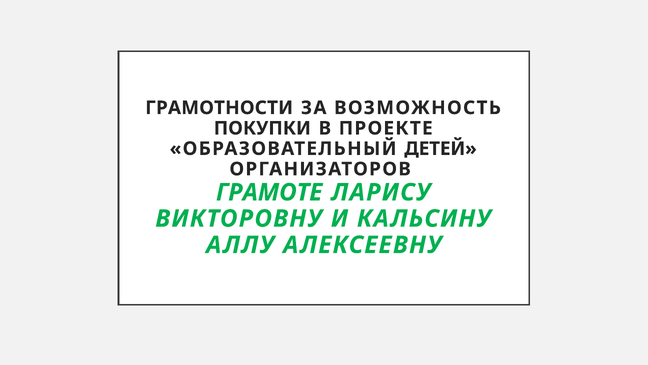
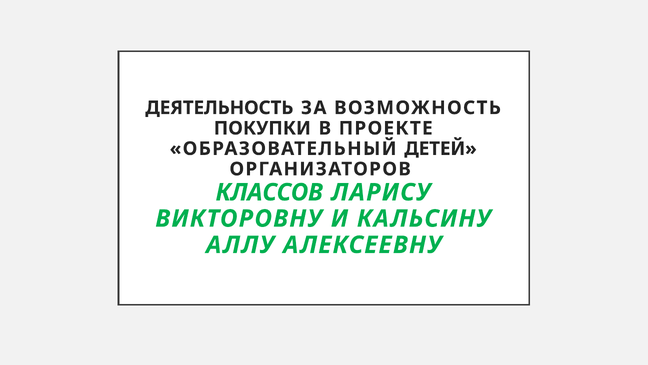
ГРАМОТНОСТИ: ГРАМОТНОСТИ -> ДЕЯТЕЛЬНОСТЬ (219, 108)
ГРАМОТЕ: ГРАМОТЕ -> КЛАССОВ (269, 192)
